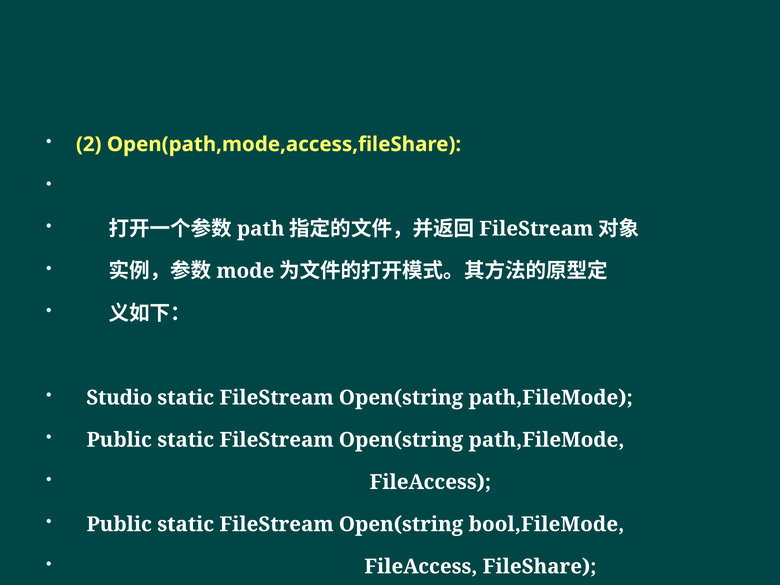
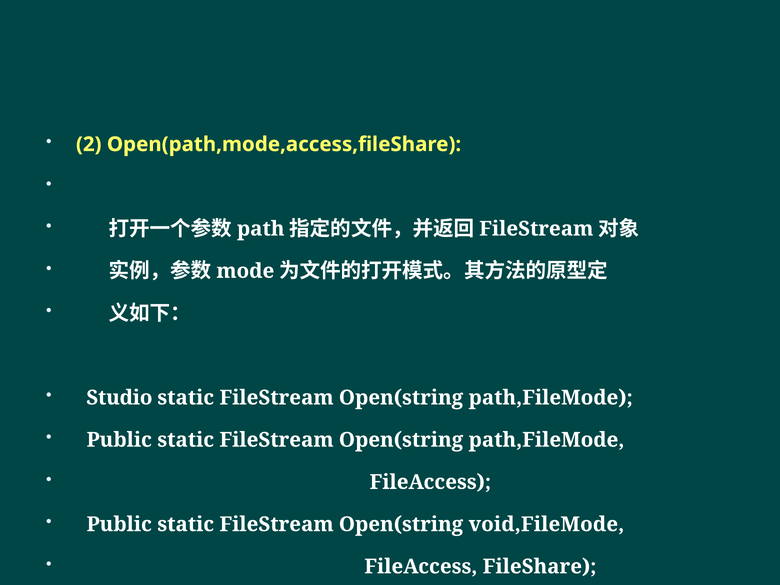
bool,FileMode: bool,FileMode -> void,FileMode (546, 524)
